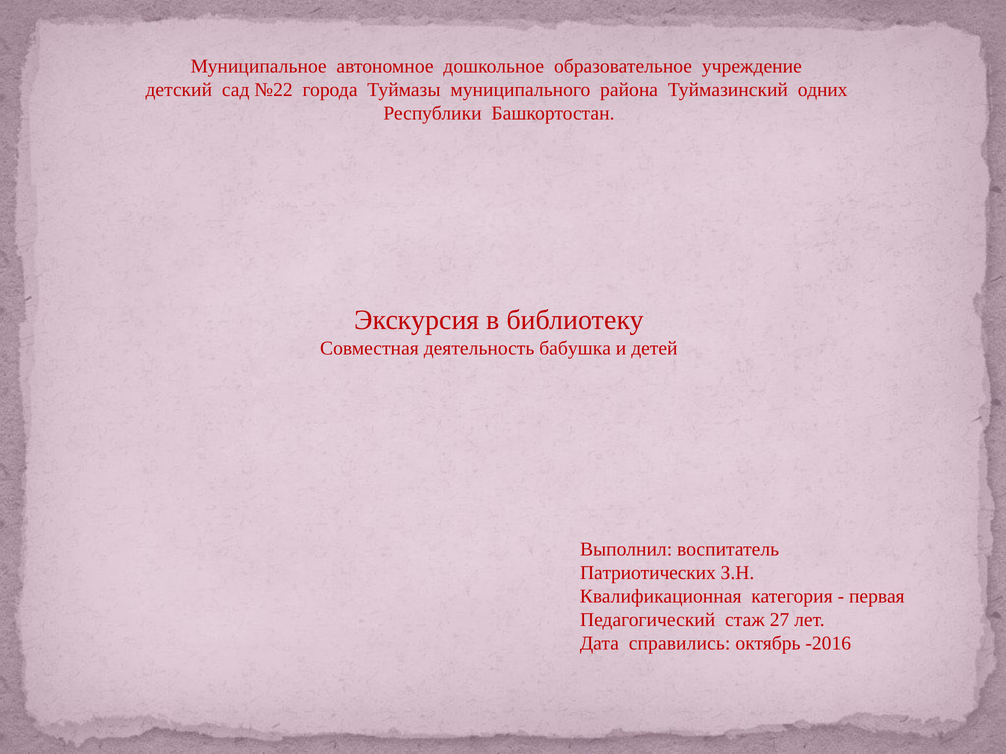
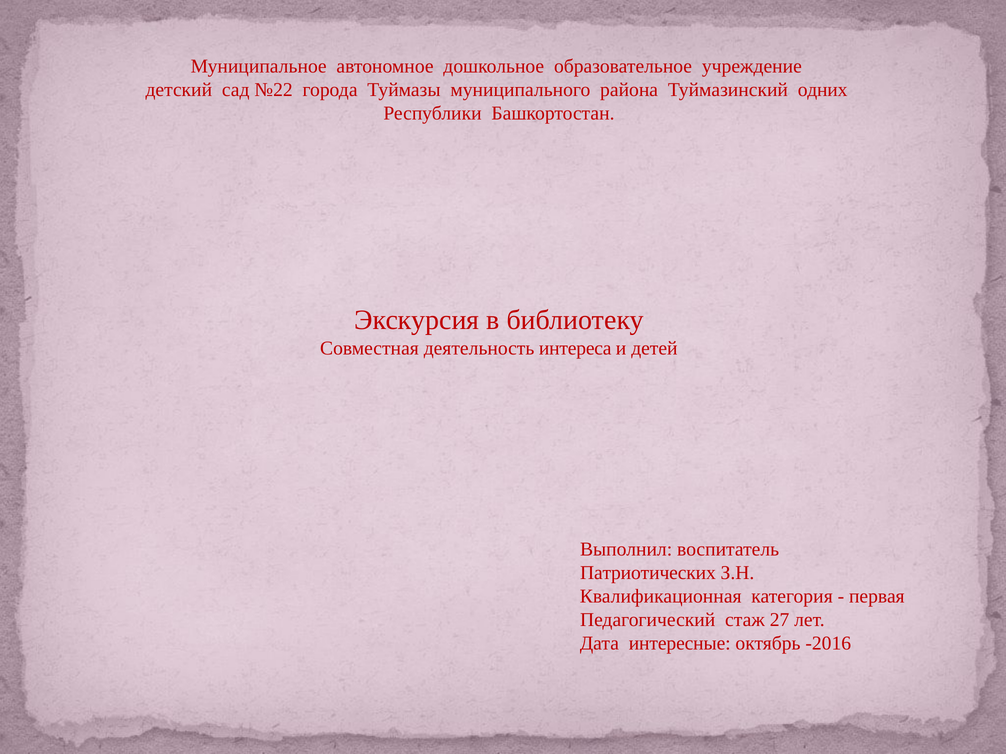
бабушка: бабушка -> интереса (575, 348)
справились: справились -> интересные (680, 644)
